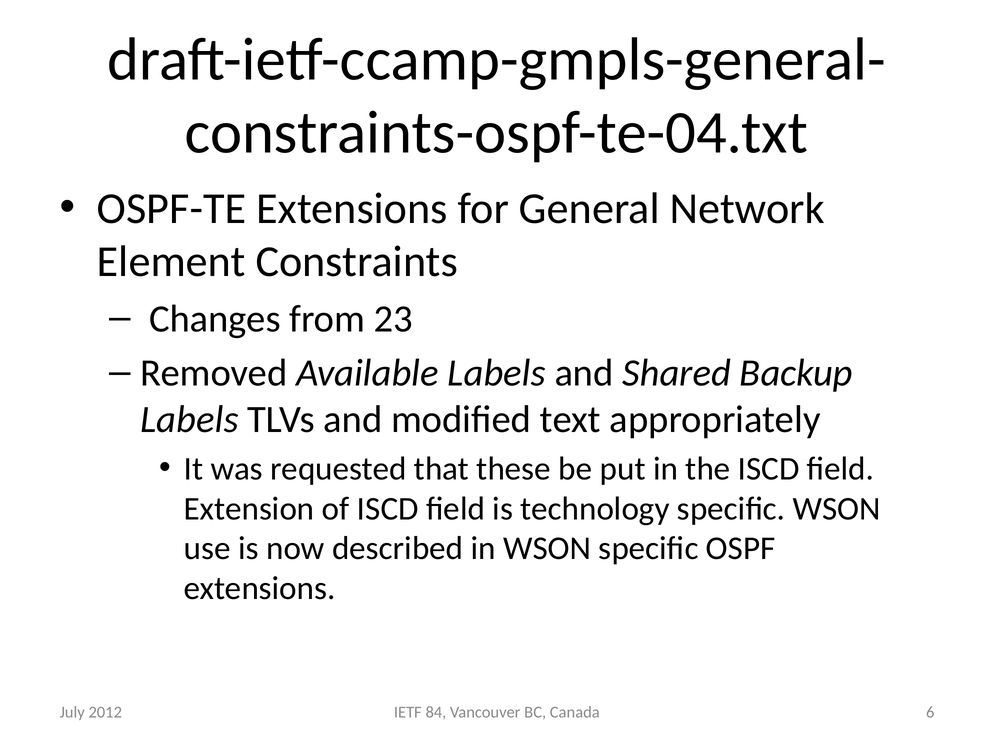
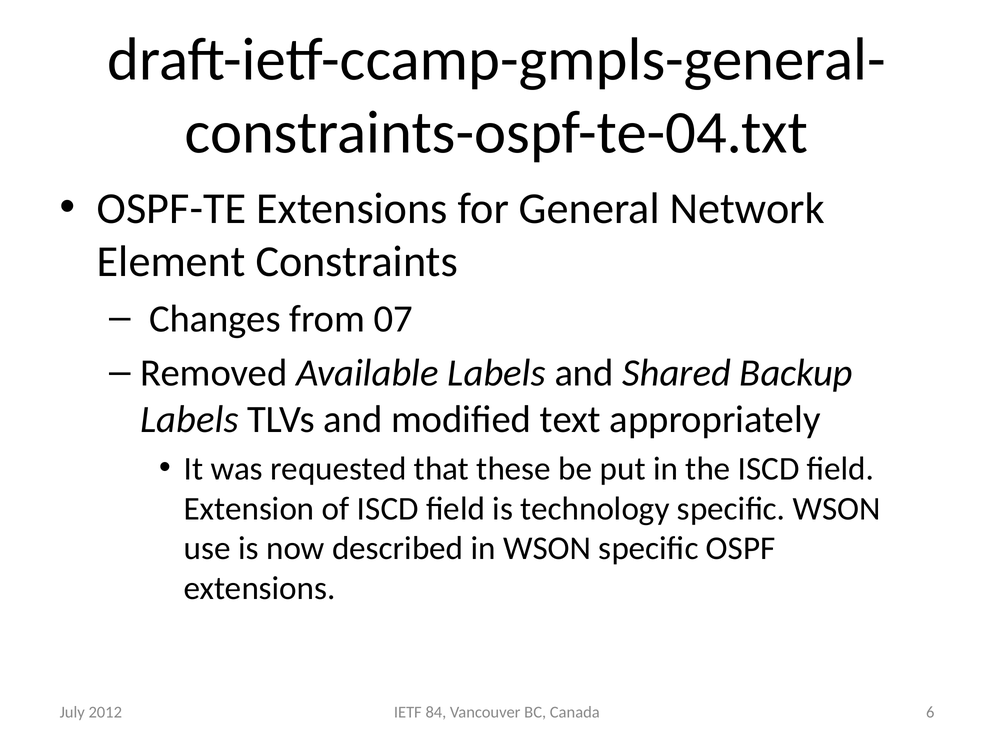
23: 23 -> 07 (393, 319)
